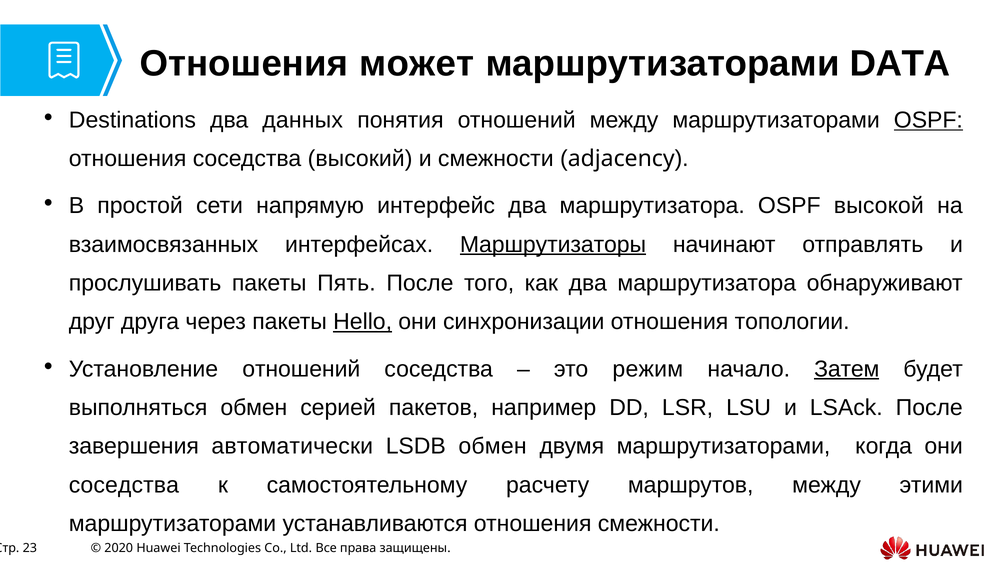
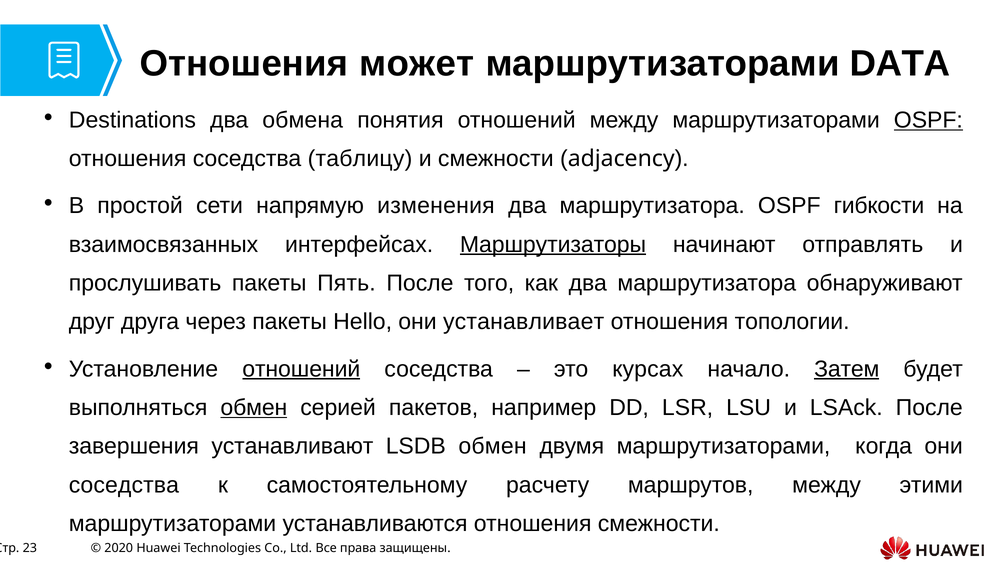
данных: данных -> обмена (303, 120)
высокий: высокий -> таблицу (360, 159)
интерфейс: интерфейс -> изменения (436, 206)
высокой: высокой -> гибкости (879, 206)
Hello underline: present -> none (363, 322)
синхронизации: синхронизации -> устанавливает (524, 322)
отношений underline: none -> present (301, 369)
режим: режим -> курсах (648, 369)
обмен underline: none -> present (254, 408)
автоматически: автоматически -> устанавливают (292, 446)
